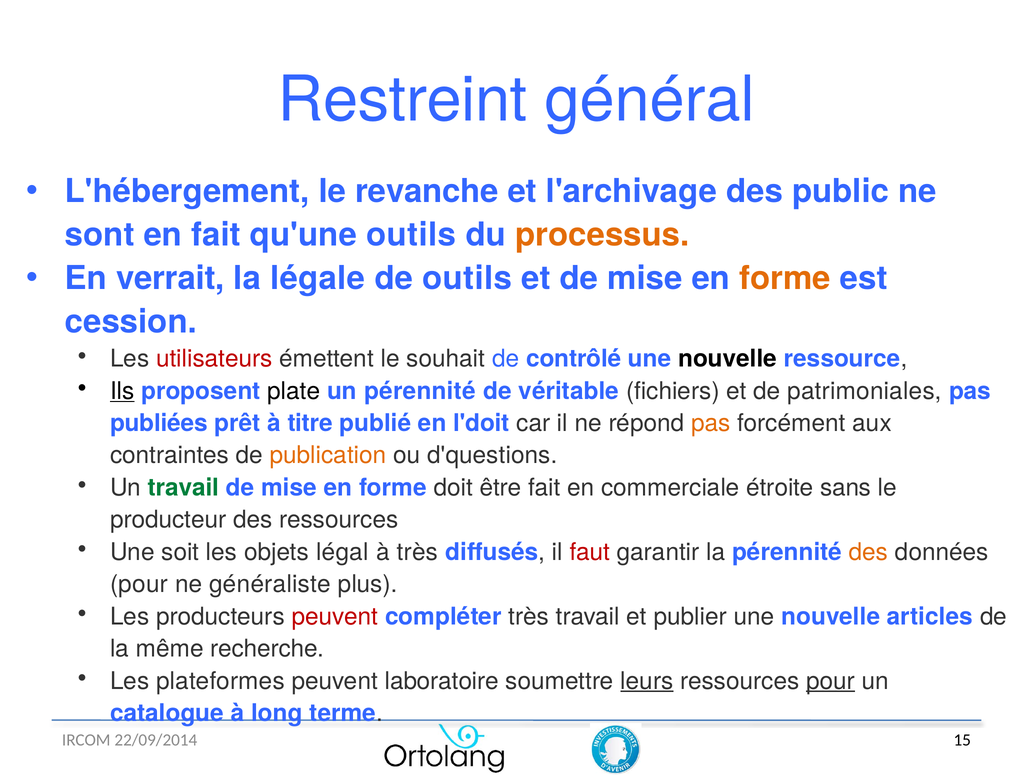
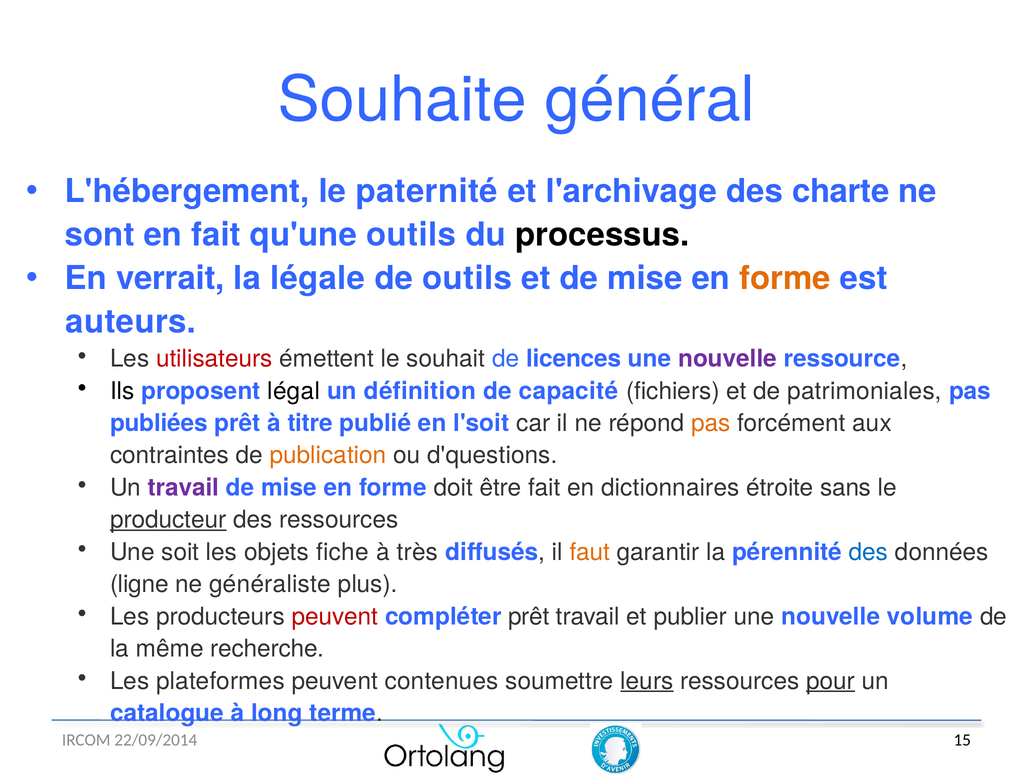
Restreint: Restreint -> Souhaite (402, 100)
revanche: revanche -> paternité (427, 191)
public: public -> charte (841, 191)
processus colour: orange -> black (602, 235)
cession: cession -> auteurs (131, 322)
contrôlé: contrôlé -> licences (574, 359)
nouvelle colour: black -> purple (728, 359)
Ils underline: present -> none (122, 391)
plate: plate -> légal (294, 391)
un pérennité: pérennité -> définition (420, 391)
véritable: véritable -> capacité (569, 391)
l'doit: l'doit -> l'soit (481, 423)
travail colour: green -> purple (184, 488)
commerciale: commerciale -> dictionnaires (670, 488)
producteur underline: none -> present (168, 520)
légal: légal -> fiche (342, 552)
faut colour: red -> orange (590, 552)
des colour: orange -> blue (868, 552)
pour: pour -> ligne (139, 584)
compléter très: très -> prêt (529, 616)
articles: articles -> volume (930, 616)
laboratoire: laboratoire -> contenues (442, 681)
